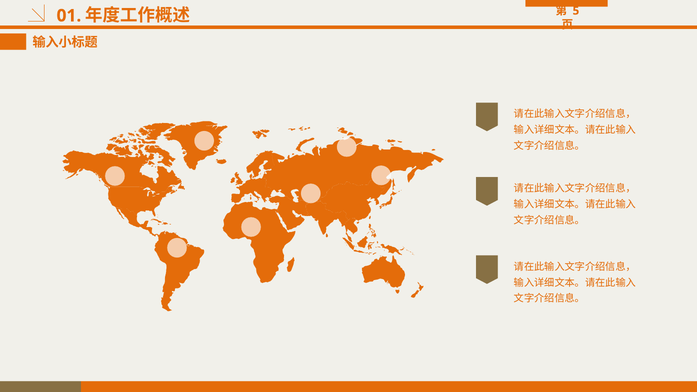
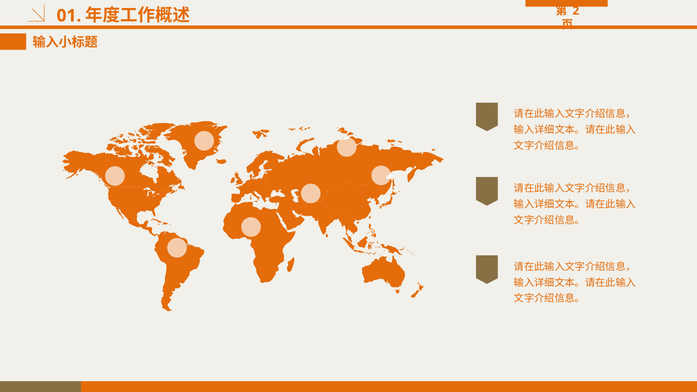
5: 5 -> 2 (576, 11)
